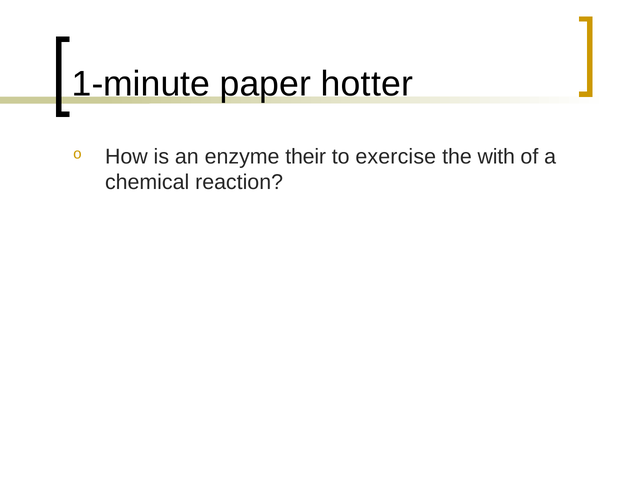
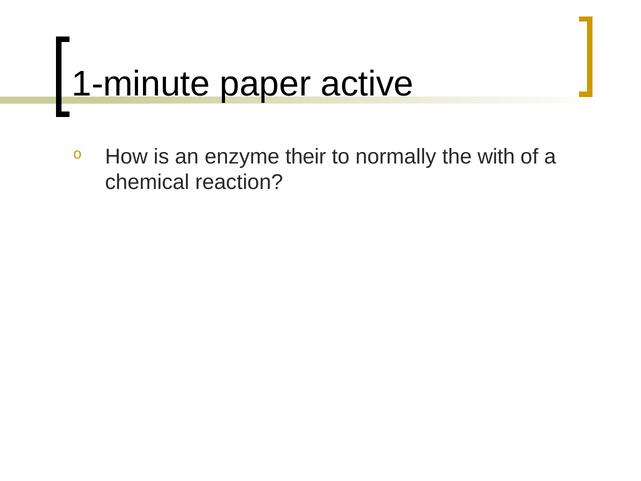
hotter: hotter -> active (367, 84)
exercise: exercise -> normally (396, 156)
